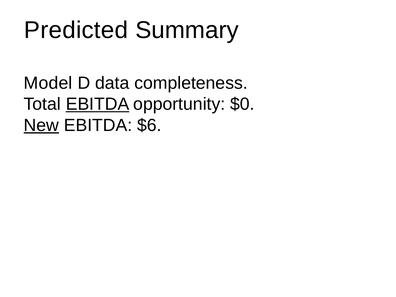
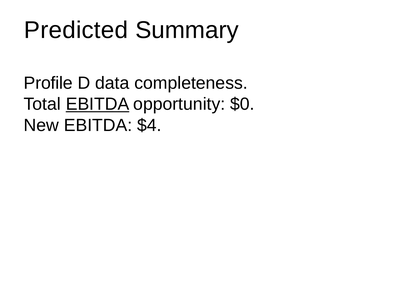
Model: Model -> Profile (48, 83)
New underline: present -> none (41, 125)
$6: $6 -> $4 (149, 125)
